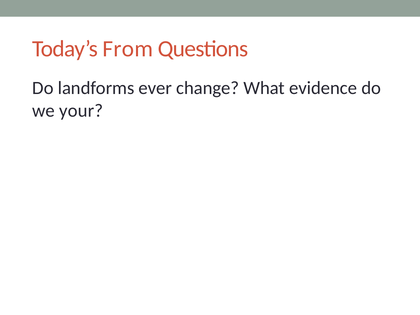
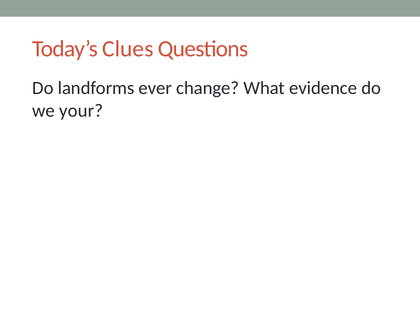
From: From -> Clues (128, 49)
